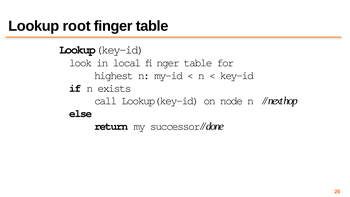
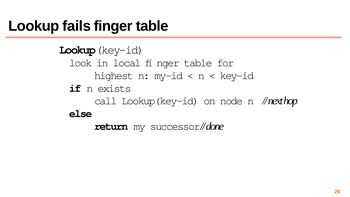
root: root -> fails (77, 26)
